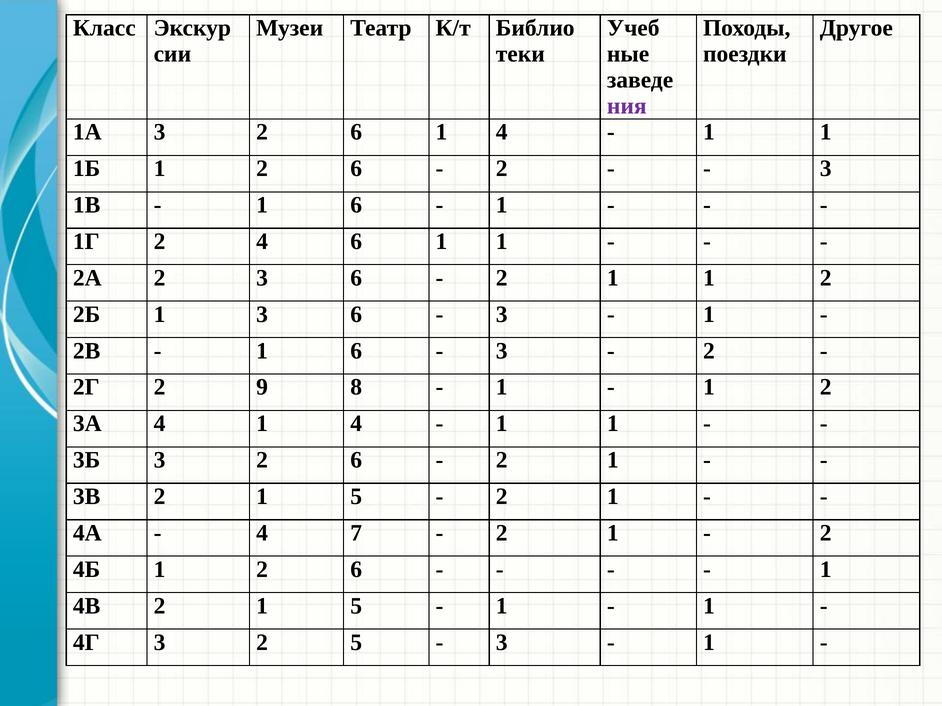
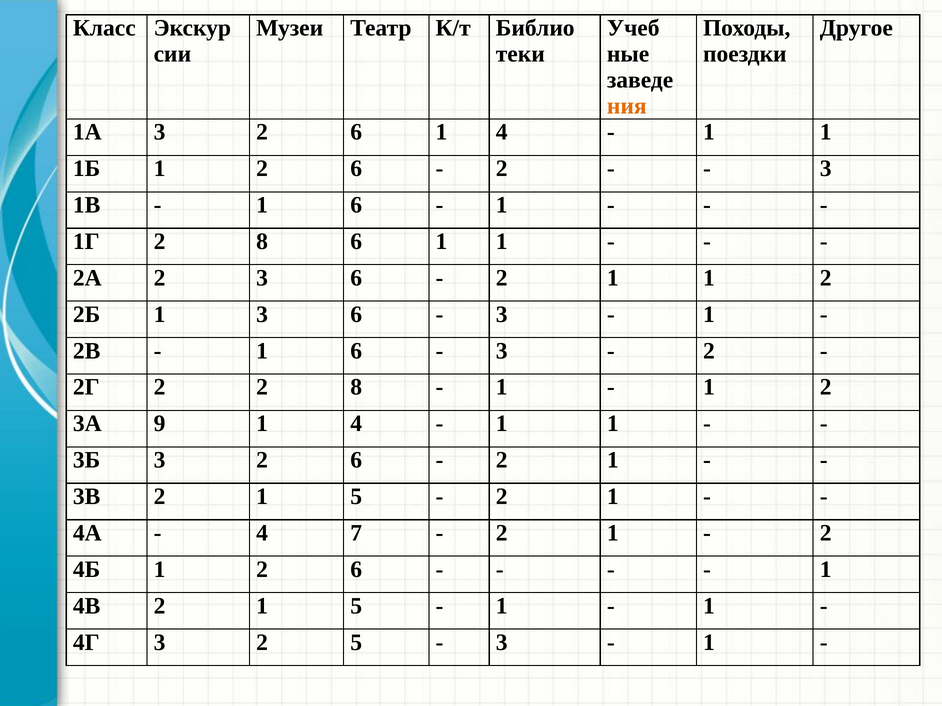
ния colour: purple -> orange (627, 106)
1Г 2 4: 4 -> 8 (262, 242)
2 9: 9 -> 2 (262, 387)
3А 4: 4 -> 9 (160, 424)
